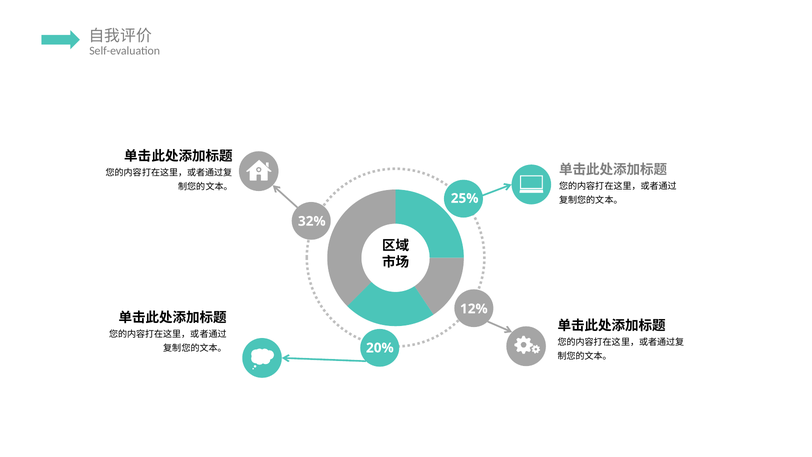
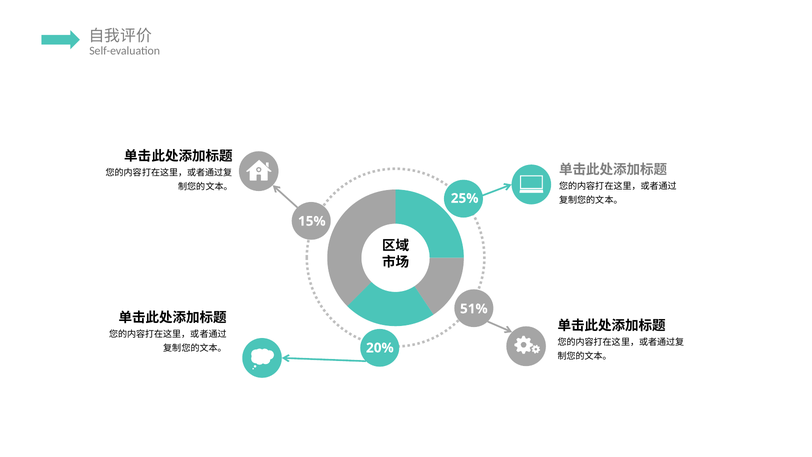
32%: 32% -> 15% (312, 221)
12%: 12% -> 51% (474, 309)
